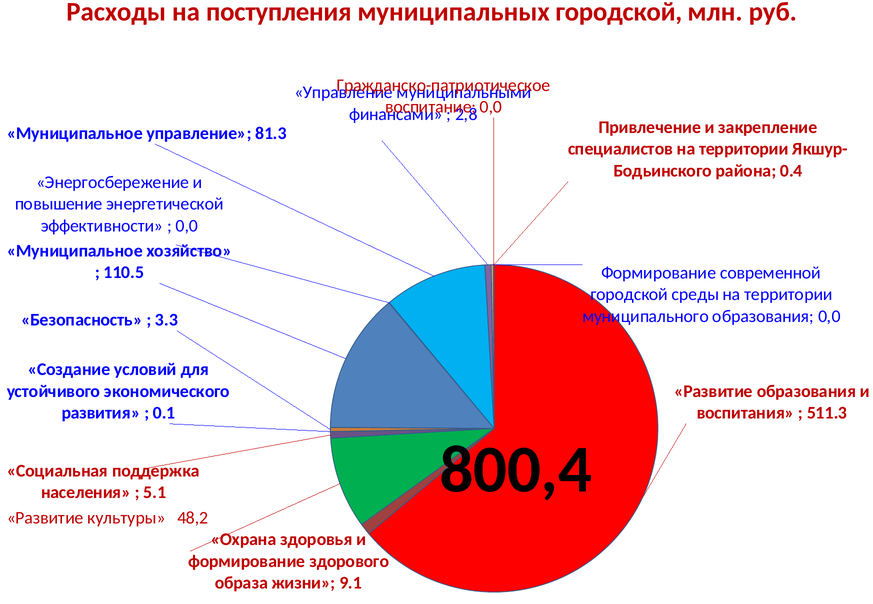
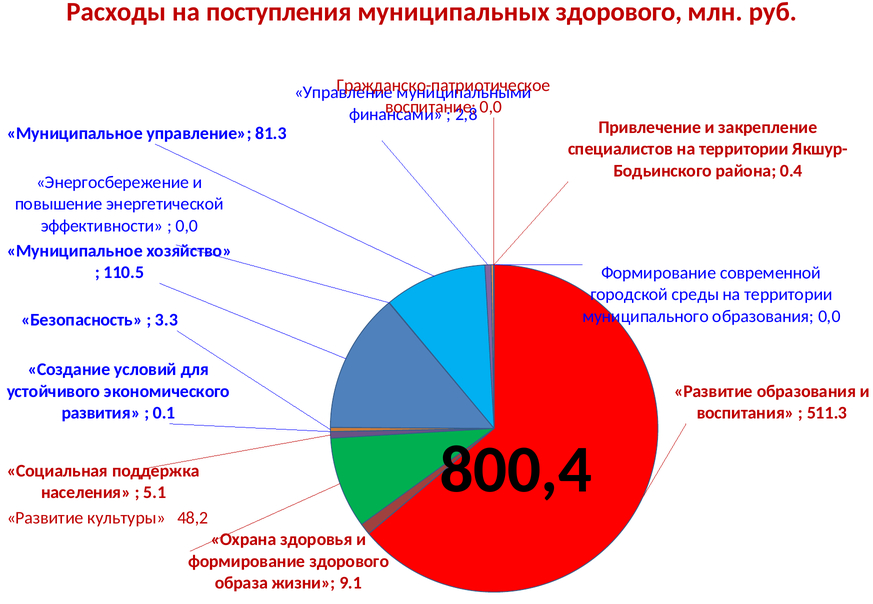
муниципальных городской: городской -> здорового (619, 12)
